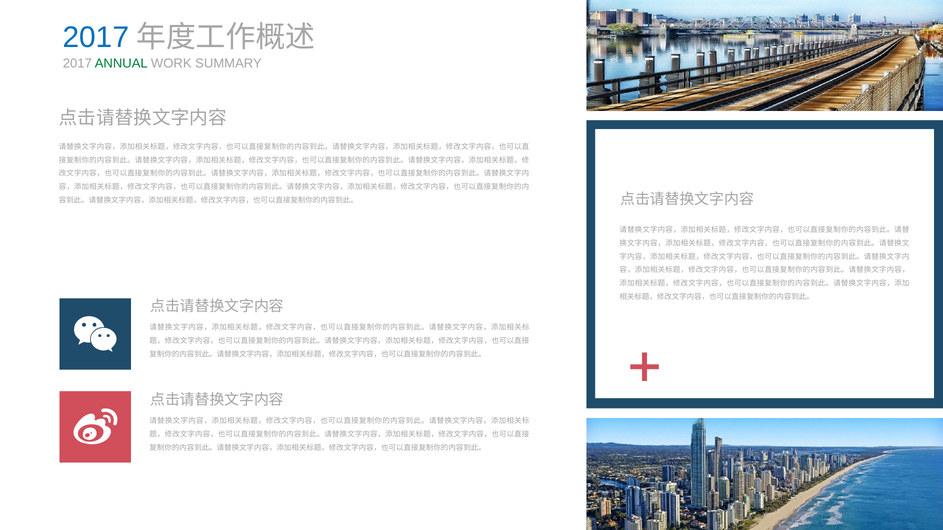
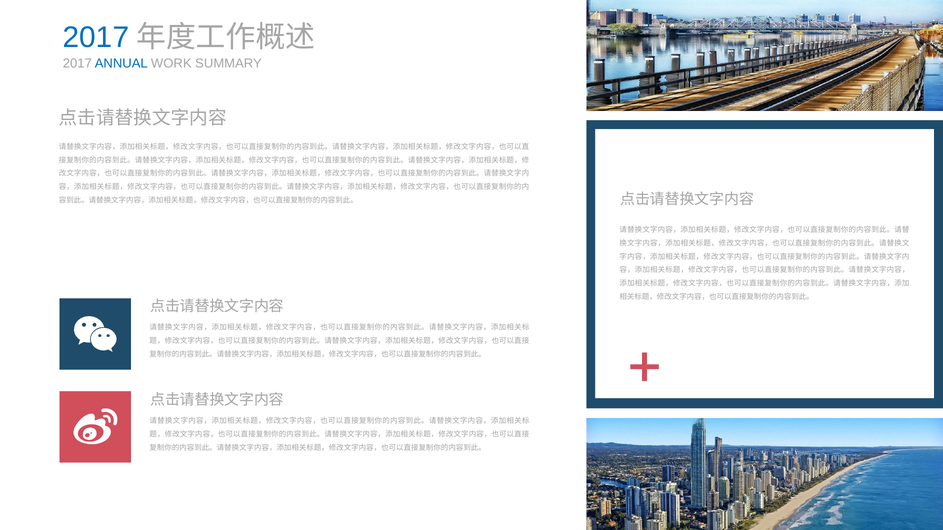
ANNUAL colour: green -> blue (121, 63)
